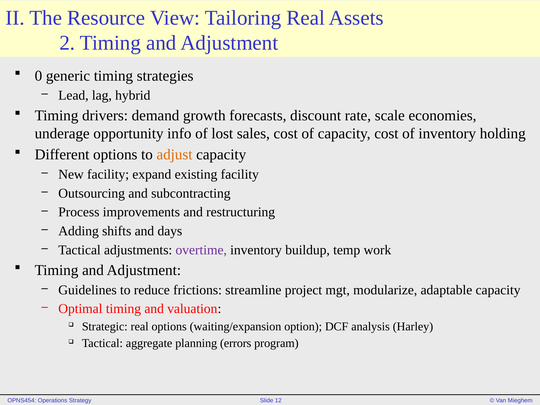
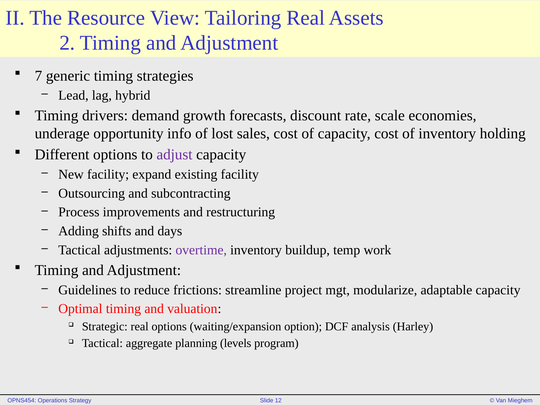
0: 0 -> 7 (38, 76)
adjust colour: orange -> purple (174, 155)
errors: errors -> levels (236, 343)
